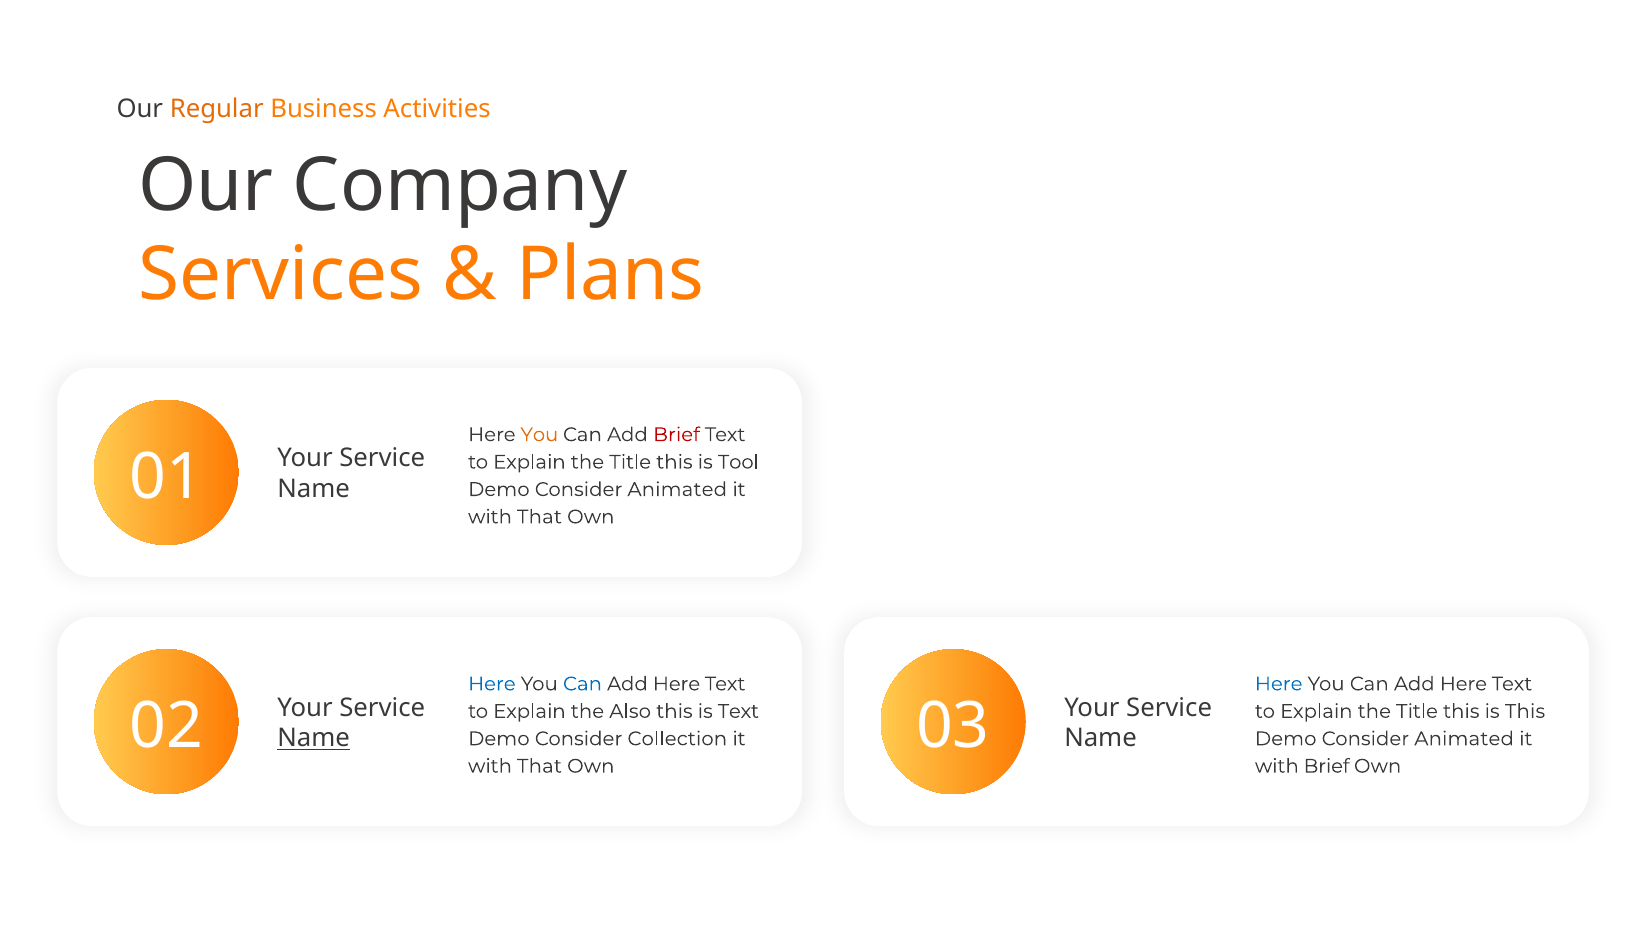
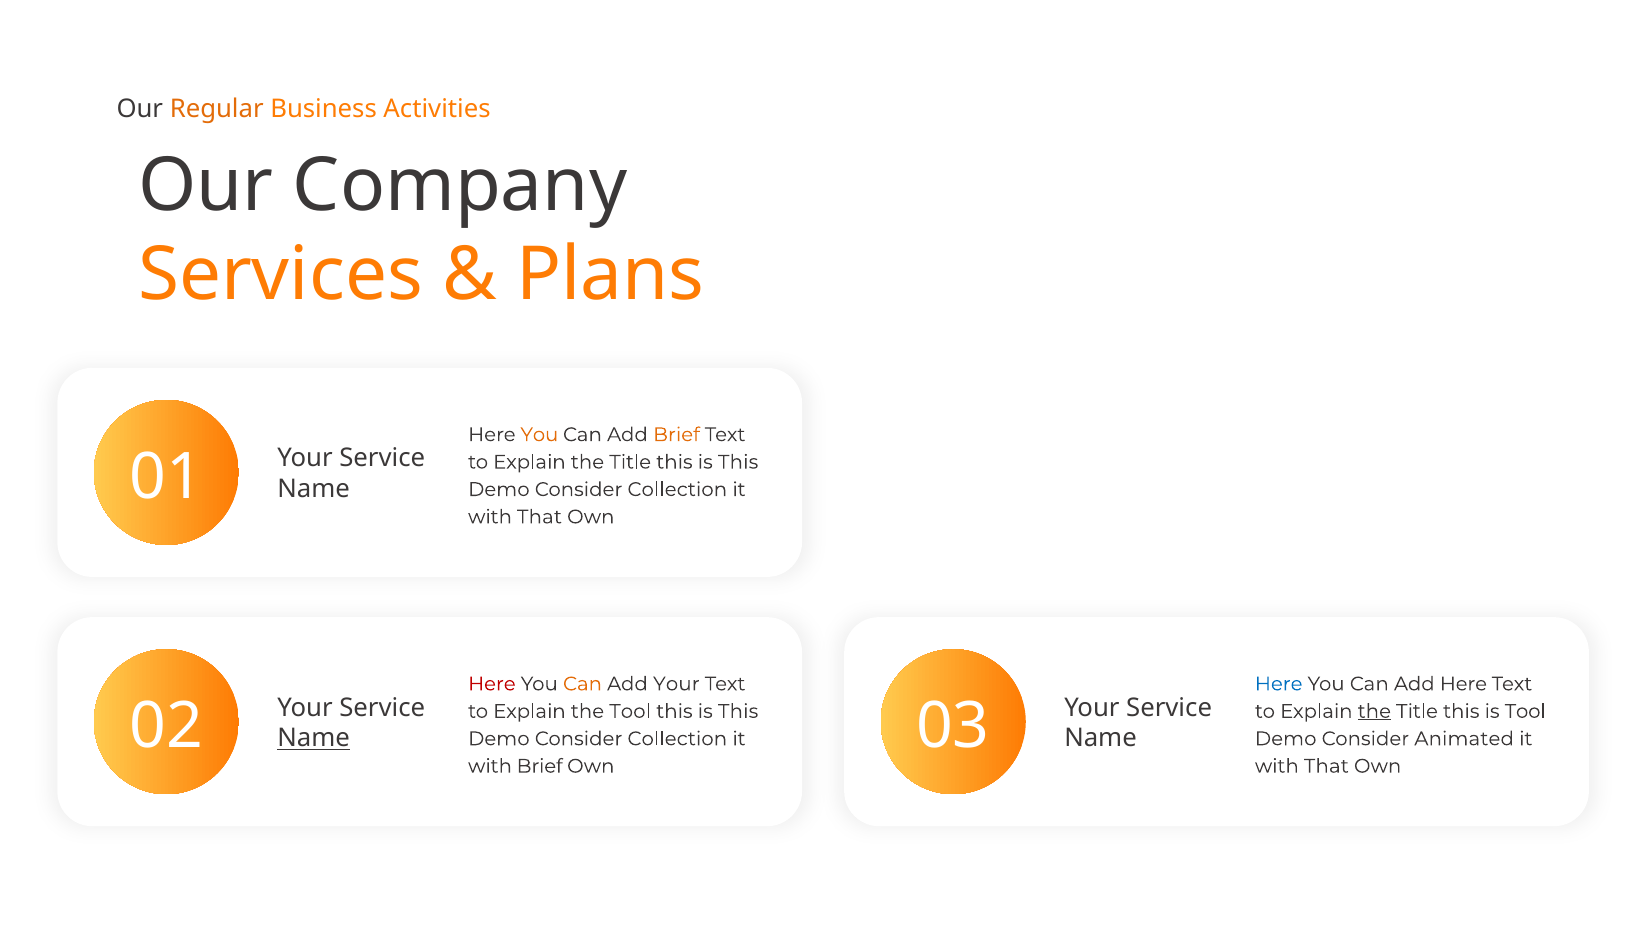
Brief colour: red -> orange (676, 435)
Title this is Tool: Tool -> This (738, 462)
Animated: Animated -> Collection (677, 490)
Here colour: blue -> red (492, 684)
Can colour: blue -> orange (582, 684)
Here: Here -> Your (676, 684)
the Also: Also -> Tool (630, 712)
Text: Text -> This (738, 712)
the underline: none -> present (1374, 712)
is This: This -> Tool (1525, 712)
That: That -> Brief (540, 767)
Brief: Brief -> That (1326, 767)
